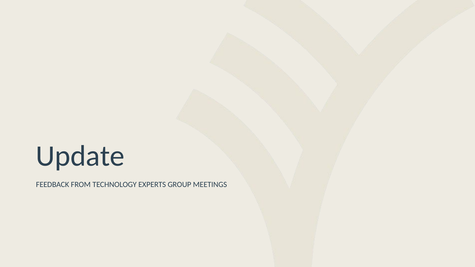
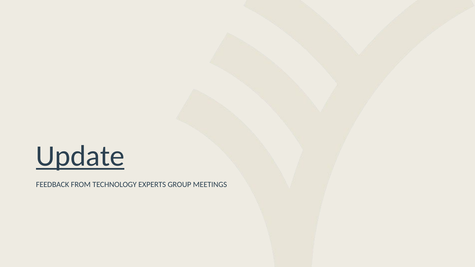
Update underline: none -> present (80, 156)
